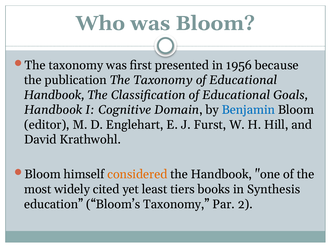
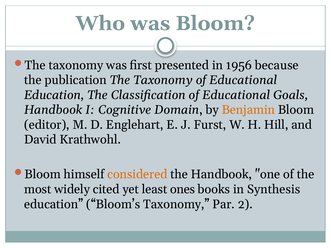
Handbook: Handbook -> Education (54, 95)
Benjamin colour: blue -> orange (248, 110)
tiers: tiers -> ones (183, 189)
